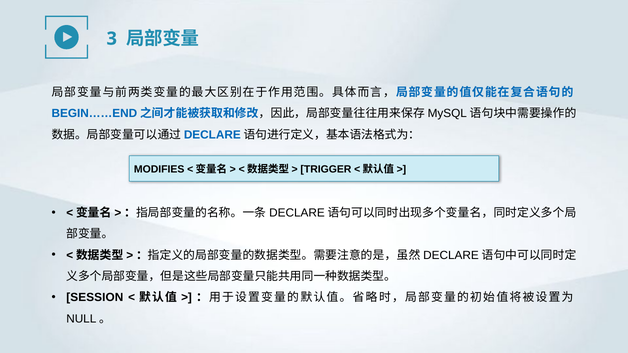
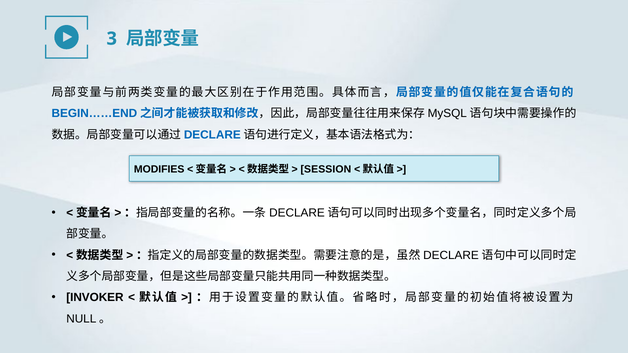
TRIGGER: TRIGGER -> SESSION (326, 169)
SESSION: SESSION -> INVOKER (95, 298)
